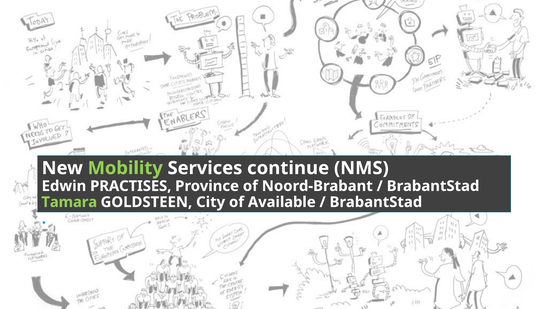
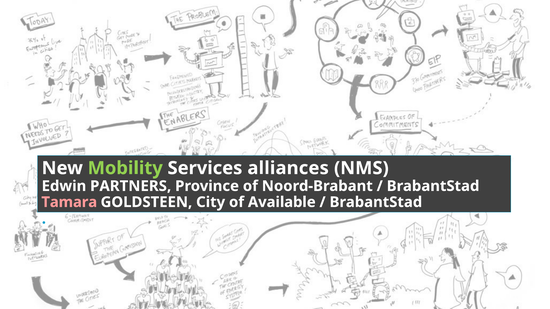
continue: continue -> alliances (288, 168)
PRACTISES: PRACTISES -> PARTNERS (131, 186)
Tamara colour: light green -> pink (69, 202)
